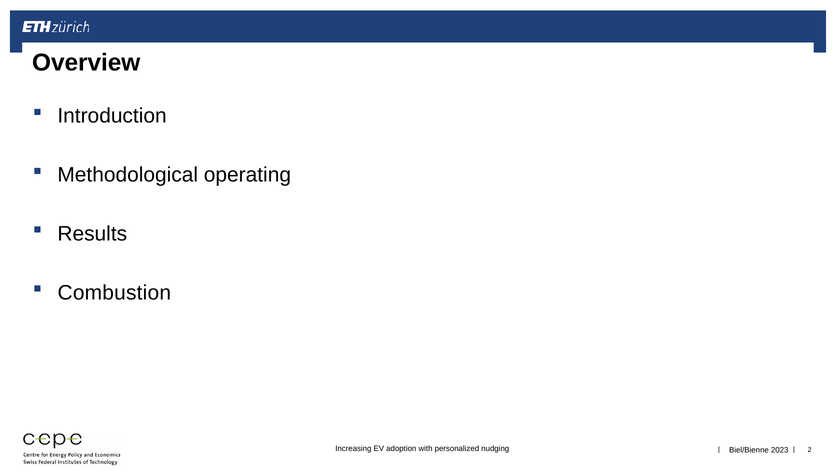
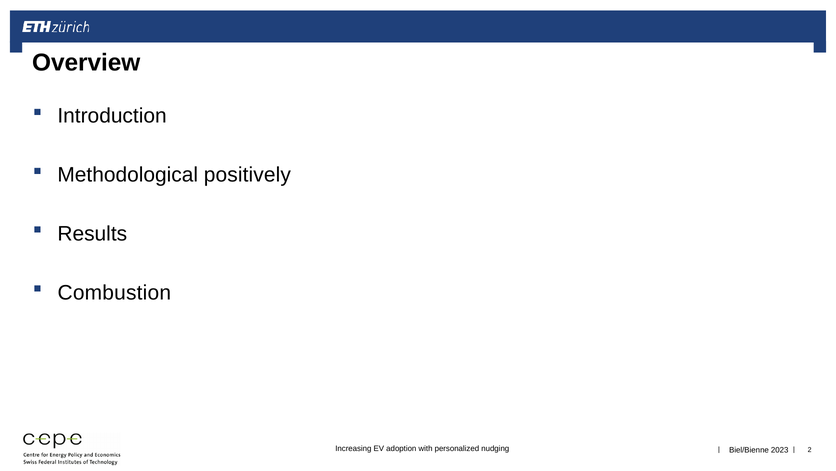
operating: operating -> positively (247, 175)
